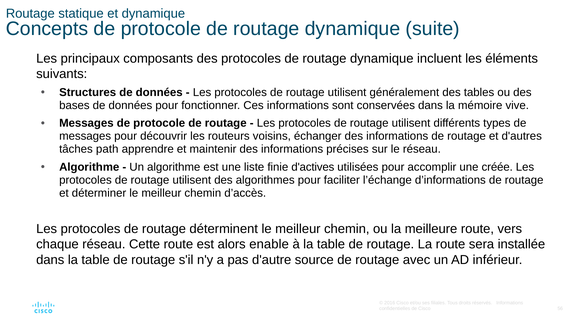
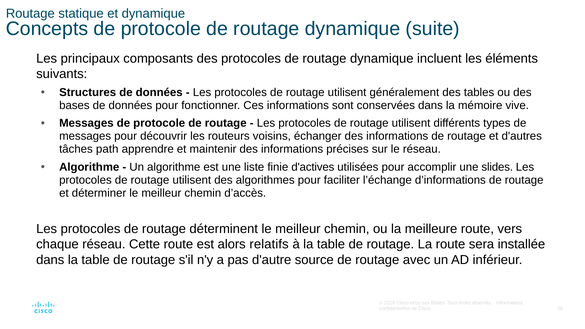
créée: créée -> slides (497, 167)
enable: enable -> relatifs (269, 244)
